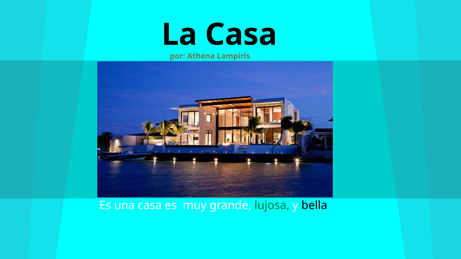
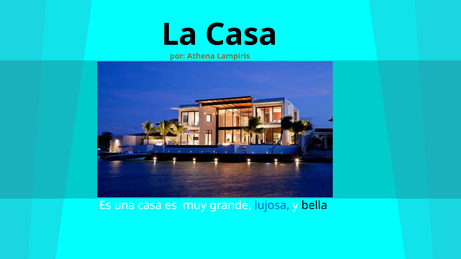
lujosa colour: green -> blue (272, 206)
